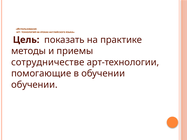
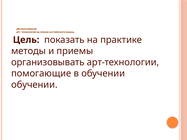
сотрудничестве: сотрудничестве -> организовывать (48, 62)
